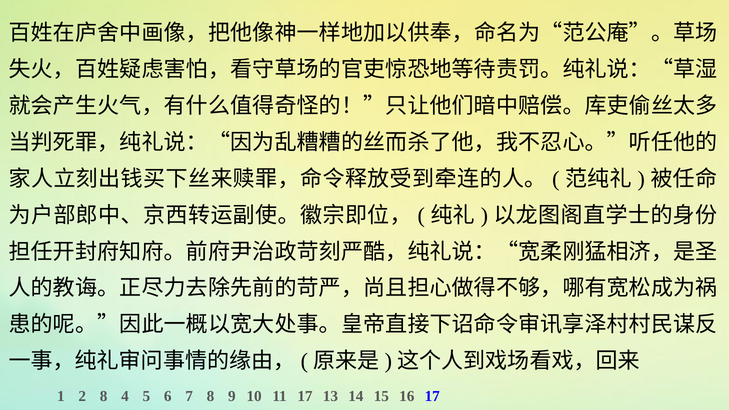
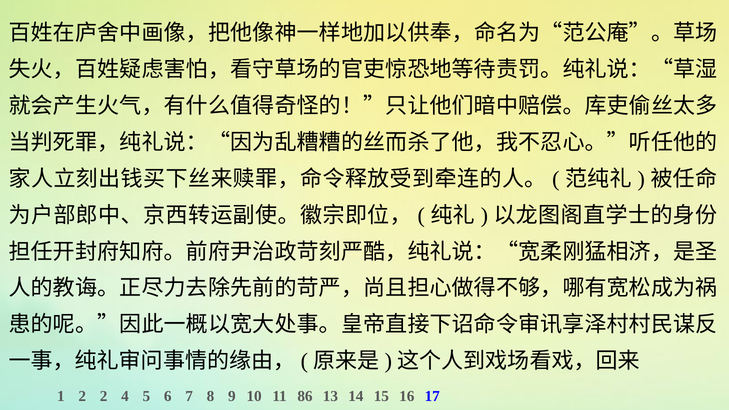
2 8: 8 -> 2 (104, 396)
11 17: 17 -> 86 (305, 396)
